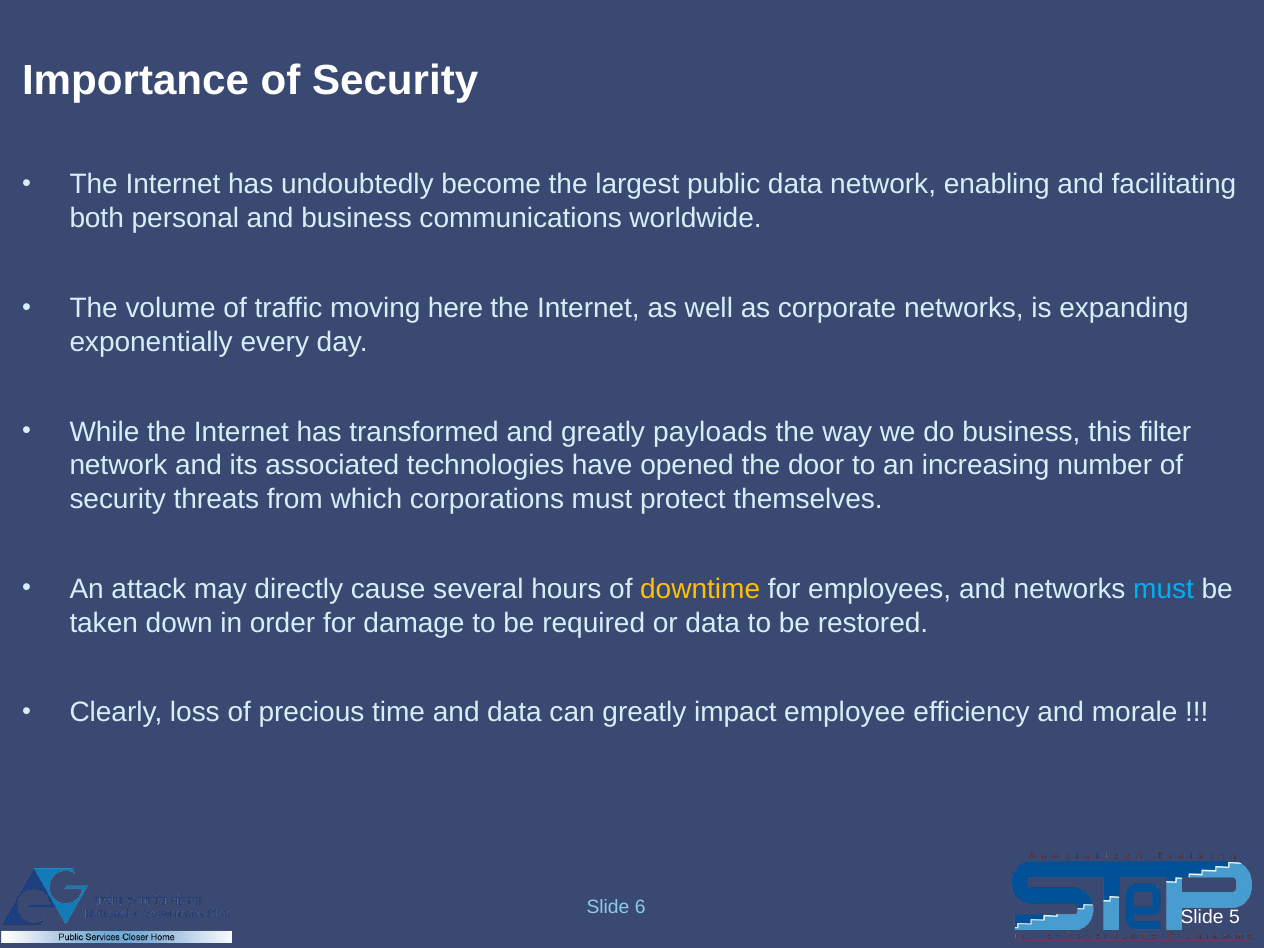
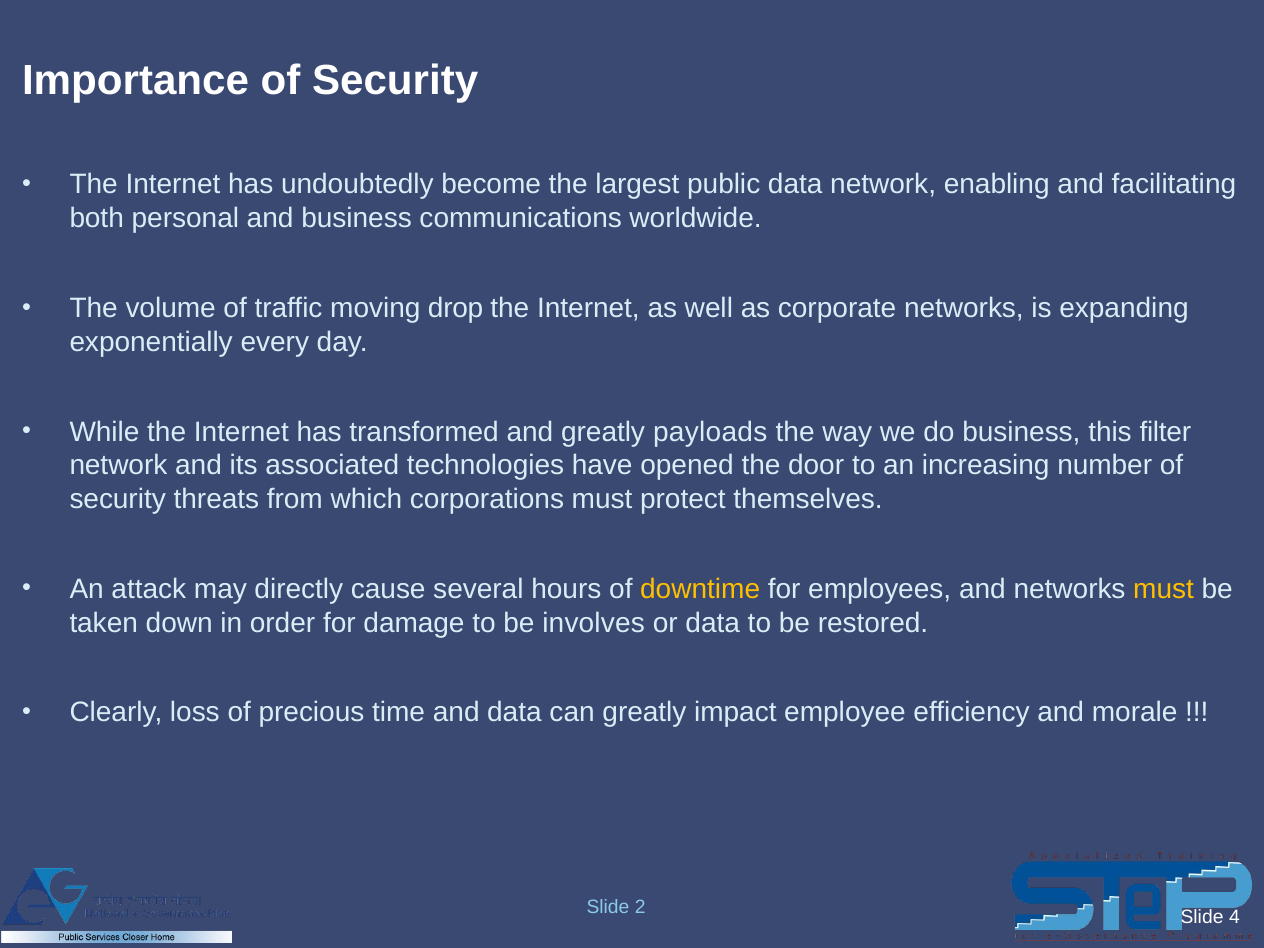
here: here -> drop (456, 308)
must colour: light blue -> yellow (1164, 589)
required: required -> involves (594, 623)
6: 6 -> 2 (640, 907)
5: 5 -> 4 (1234, 918)
